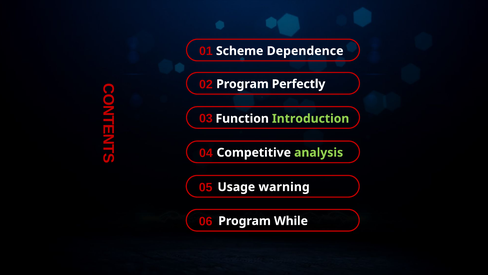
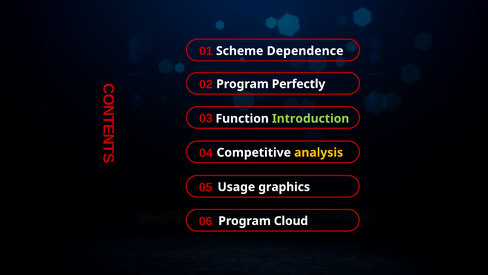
analysis colour: light green -> yellow (319, 152)
warning: warning -> graphics (284, 187)
While: While -> Cloud (291, 221)
